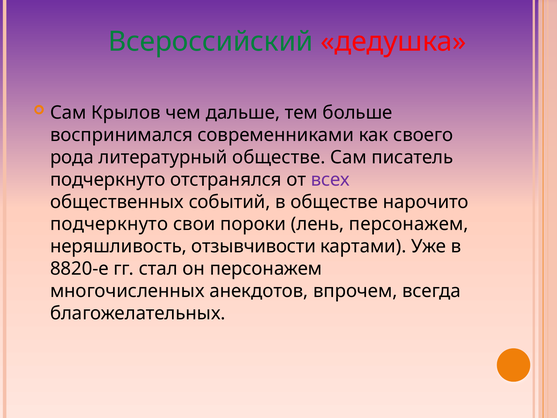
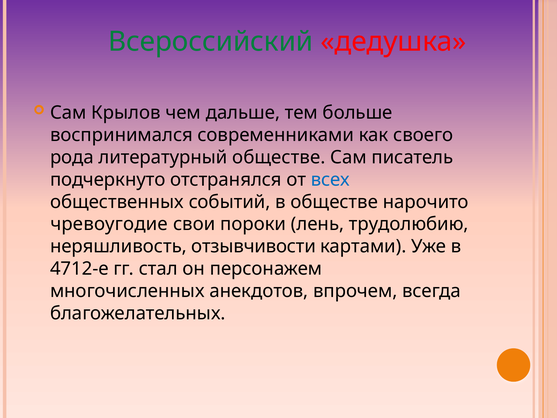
всех colour: purple -> blue (330, 180)
подчеркнуто: подчеркнуто -> чревоугодие (109, 224)
лень персонажем: персонажем -> трудолюбию (409, 224)
8820-е: 8820-е -> 4712-е (79, 269)
